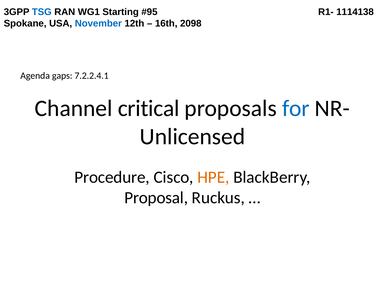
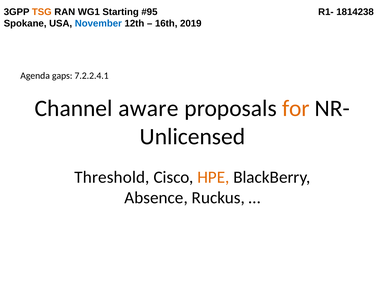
TSG colour: blue -> orange (42, 12)
1114138: 1114138 -> 1814238 (355, 12)
2098: 2098 -> 2019 (191, 23)
critical: critical -> aware (148, 108)
for colour: blue -> orange (296, 108)
Procedure: Procedure -> Threshold (112, 177)
Proposal: Proposal -> Absence (156, 198)
